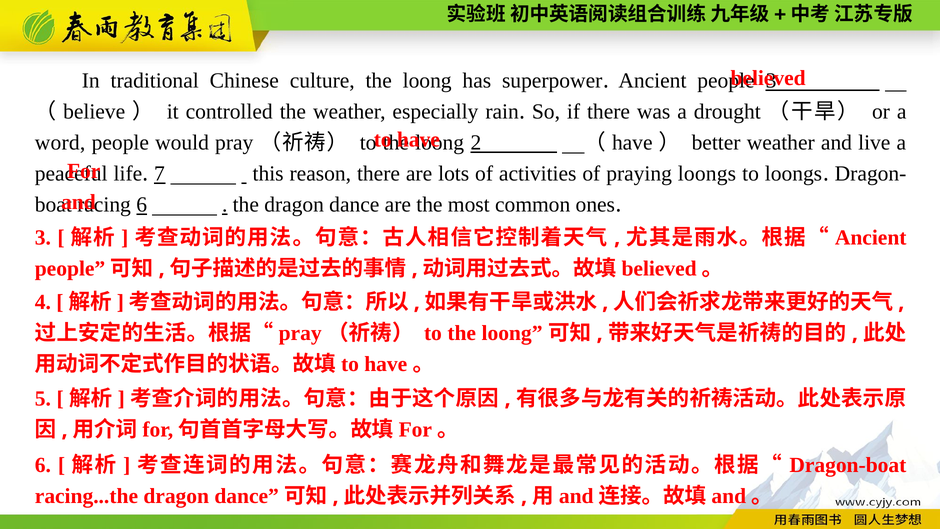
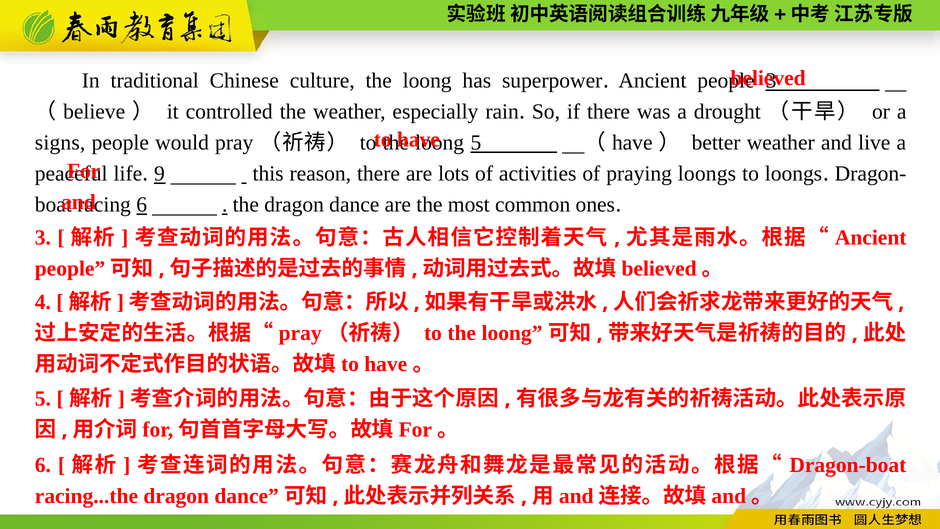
word: word -> signs (60, 143)
2: 2 -> 5 (476, 143)
7: 7 -> 9 (159, 174)
